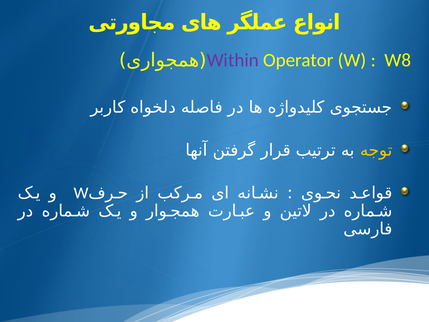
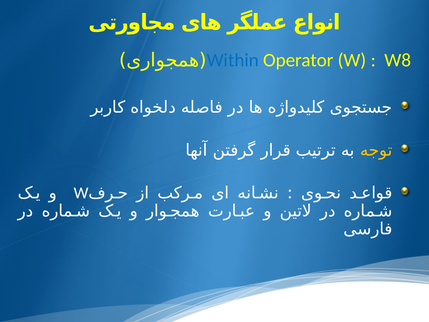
Within colour: purple -> blue (233, 60)
